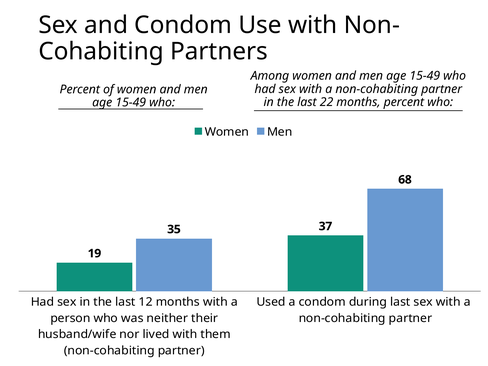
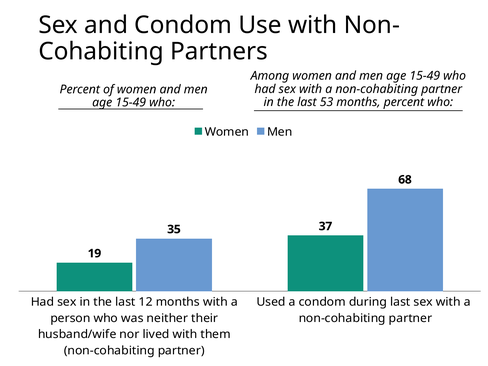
22: 22 -> 53 (327, 102)
